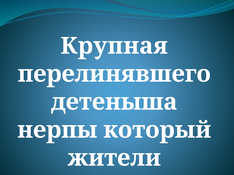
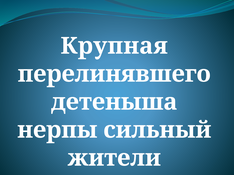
который: который -> сильный (157, 130)
